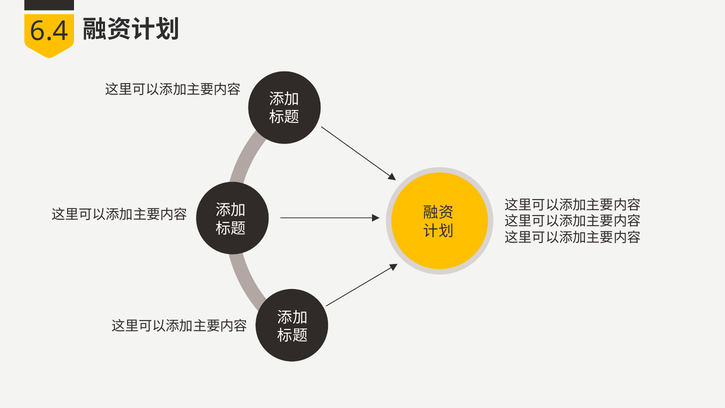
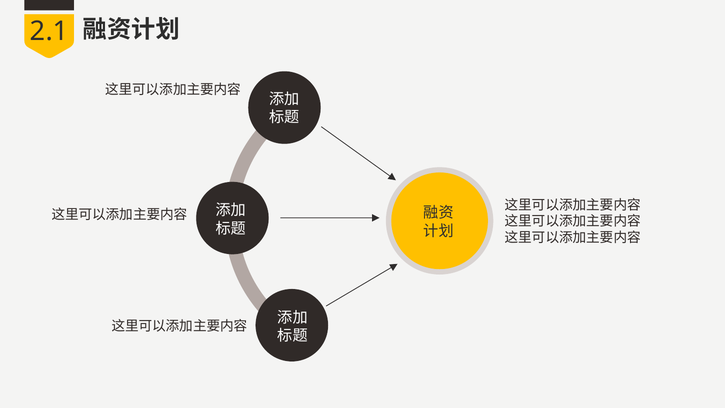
6.4: 6.4 -> 2.1 (49, 31)
